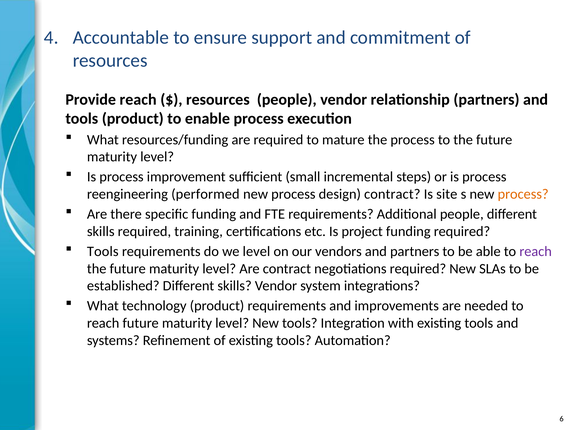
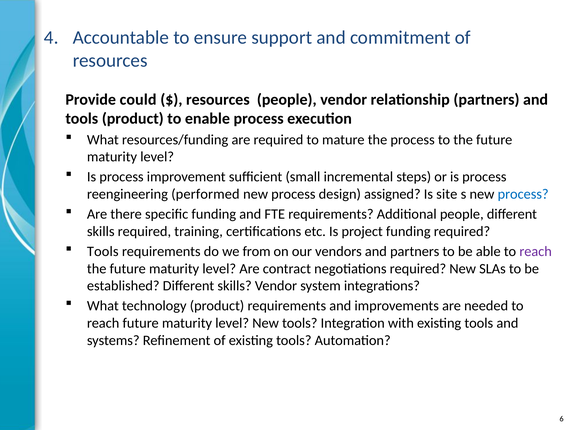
Provide reach: reach -> could (138, 100)
design contract: contract -> assigned (392, 194)
process colour: orange -> blue (523, 194)
we level: level -> from (257, 252)
